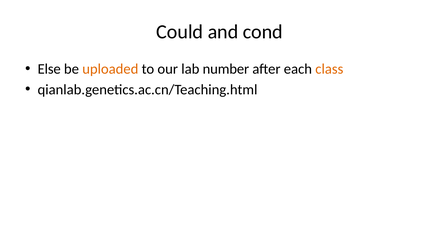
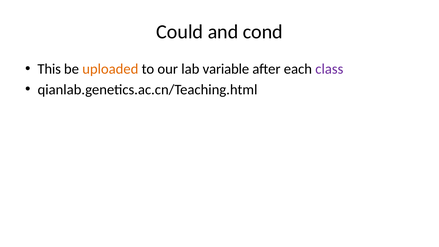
Else: Else -> This (49, 69)
number: number -> variable (226, 69)
class colour: orange -> purple (329, 69)
